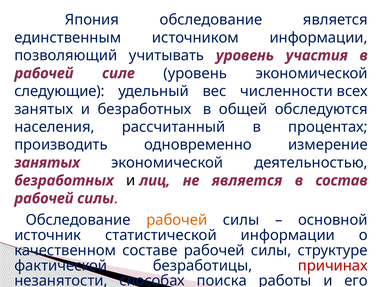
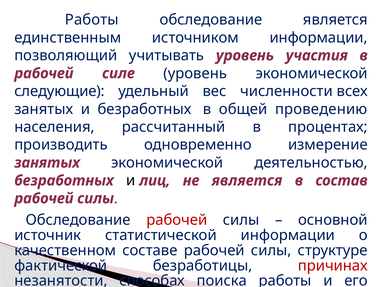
Япония: Япония -> Работы (92, 20)
обследуются: обследуются -> проведению (321, 109)
рабочей colour: orange -> red (177, 220)
